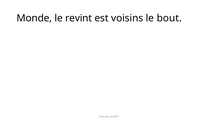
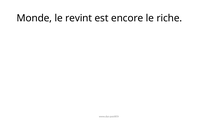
voisins: voisins -> encore (127, 18)
bout: bout -> riche (169, 18)
